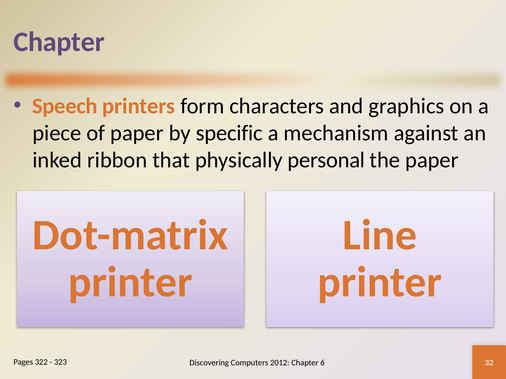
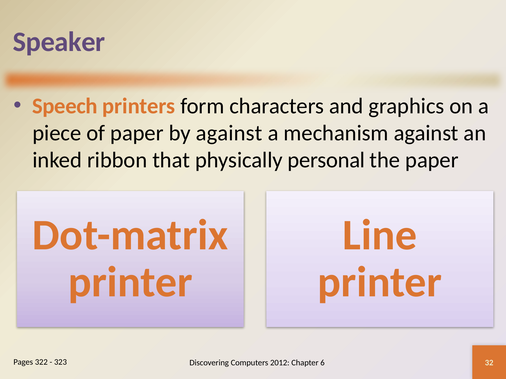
Chapter: Chapter -> Speaker (59, 42)
by specific: specific -> against (229, 133)
